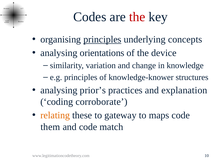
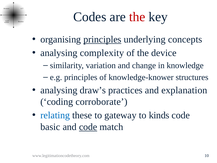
orientations: orientations -> complexity (102, 53)
prior’s: prior’s -> draw’s (93, 90)
relating colour: orange -> blue (55, 115)
maps: maps -> kinds (159, 115)
them: them -> basic (50, 127)
code underline: none -> present (88, 127)
